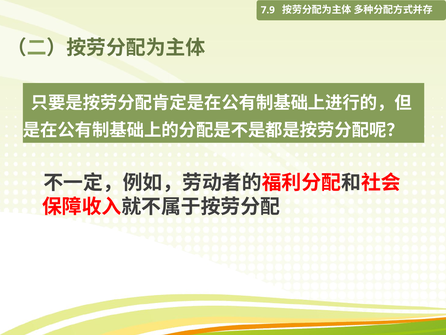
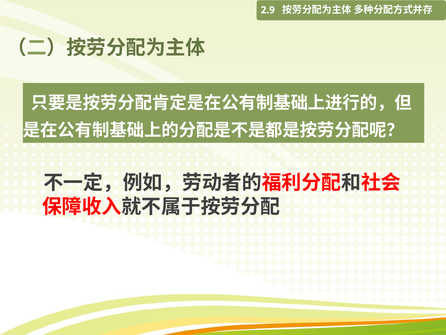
7.9: 7.9 -> 2.9 (268, 10)
